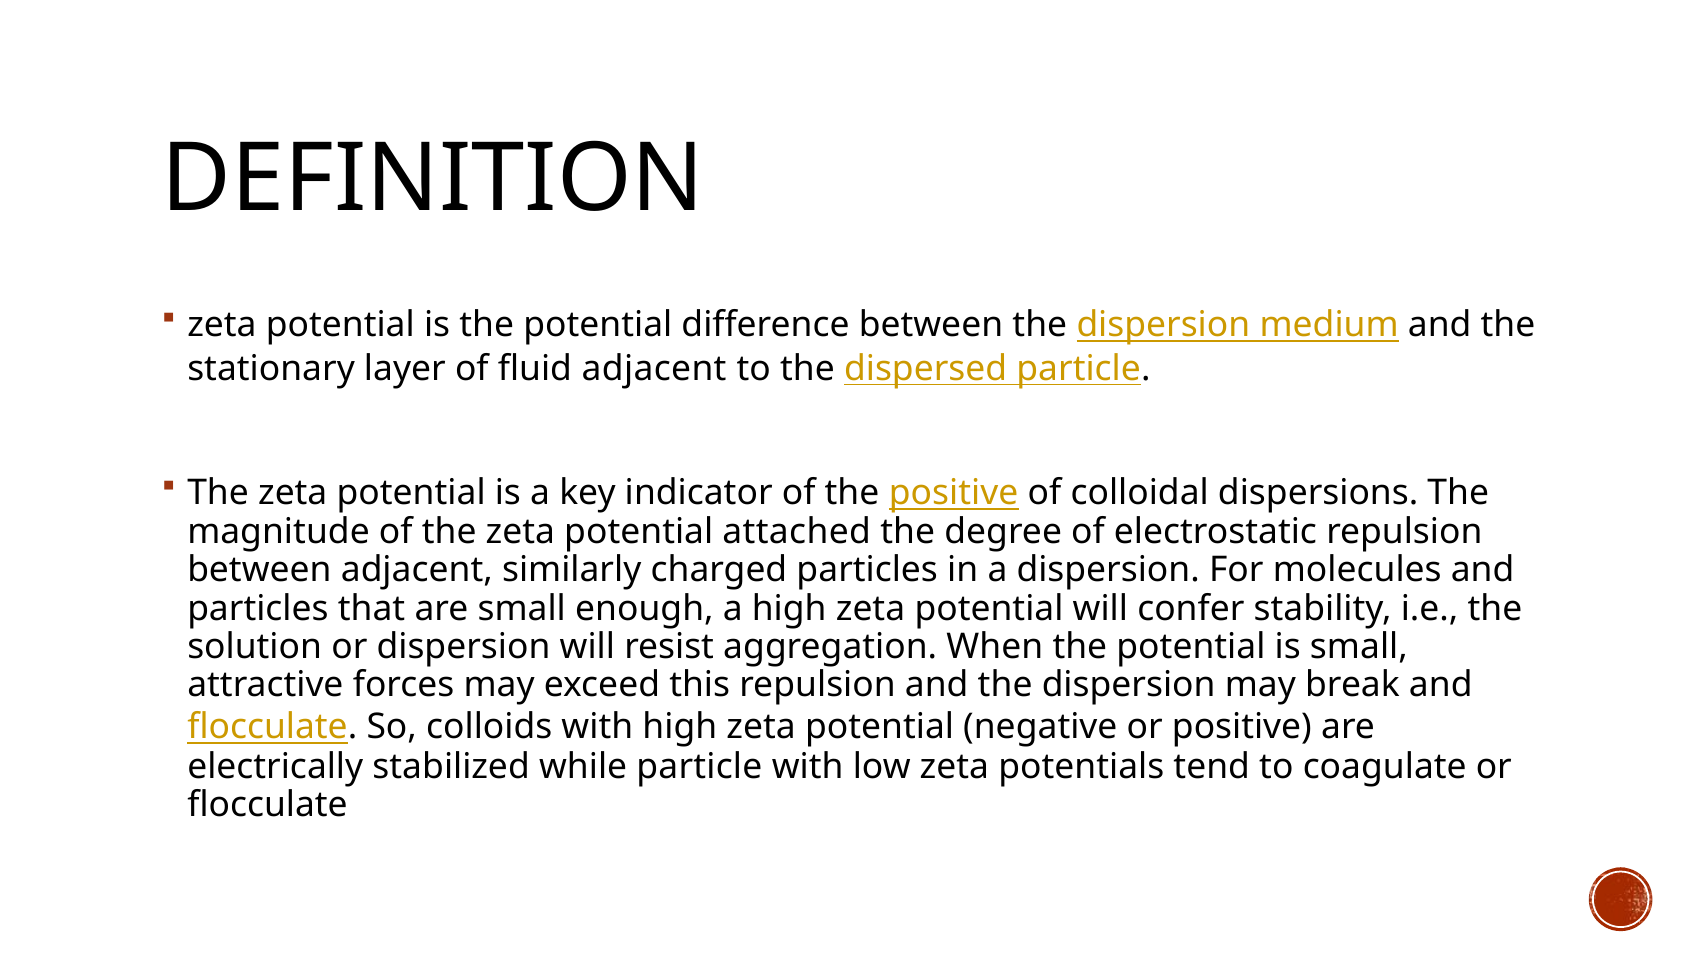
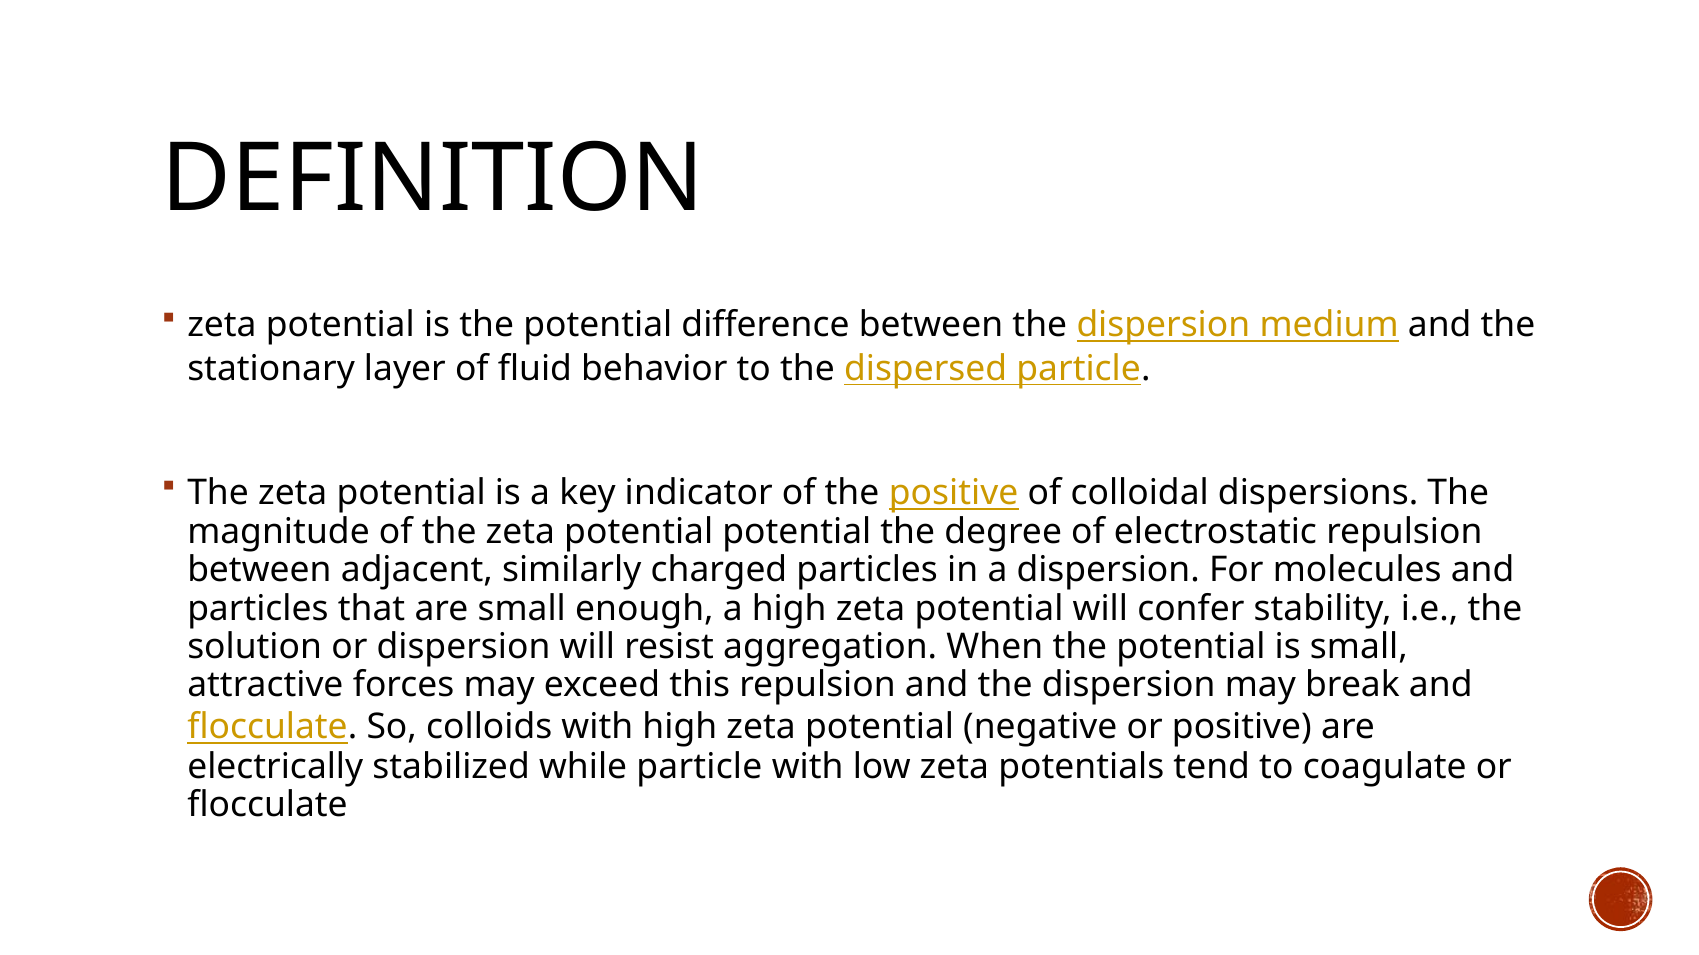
fluid adjacent: adjacent -> behavior (654, 369)
potential attached: attached -> potential (797, 532)
